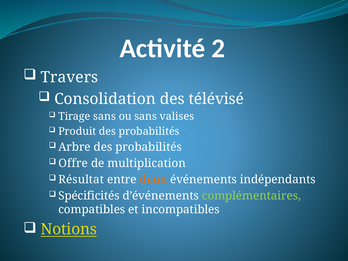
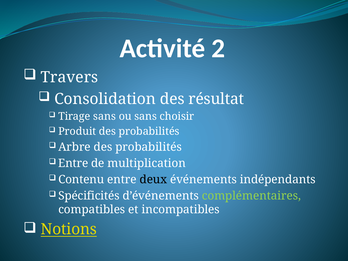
télévisé: télévisé -> résultat (216, 99)
valises: valises -> choisir (177, 116)
Offre: Offre -> Entre (73, 163)
Résultat: Résultat -> Contenu (81, 180)
deux colour: orange -> black (153, 180)
